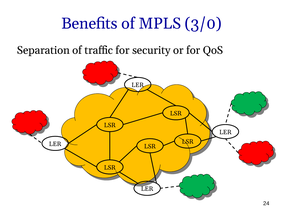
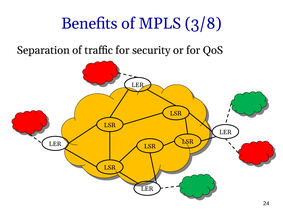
3/0: 3/0 -> 3/8 (203, 24)
